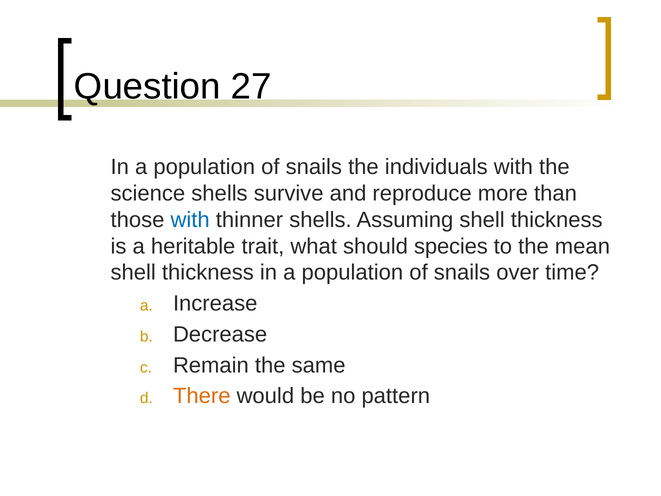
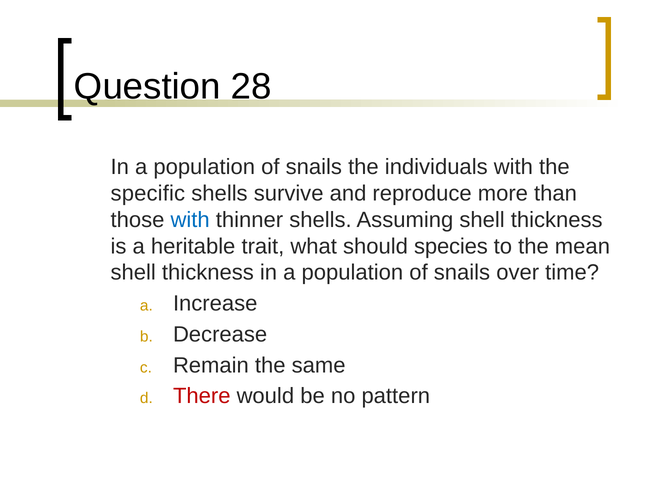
27: 27 -> 28 (251, 86)
science: science -> specific (148, 193)
There colour: orange -> red (202, 396)
